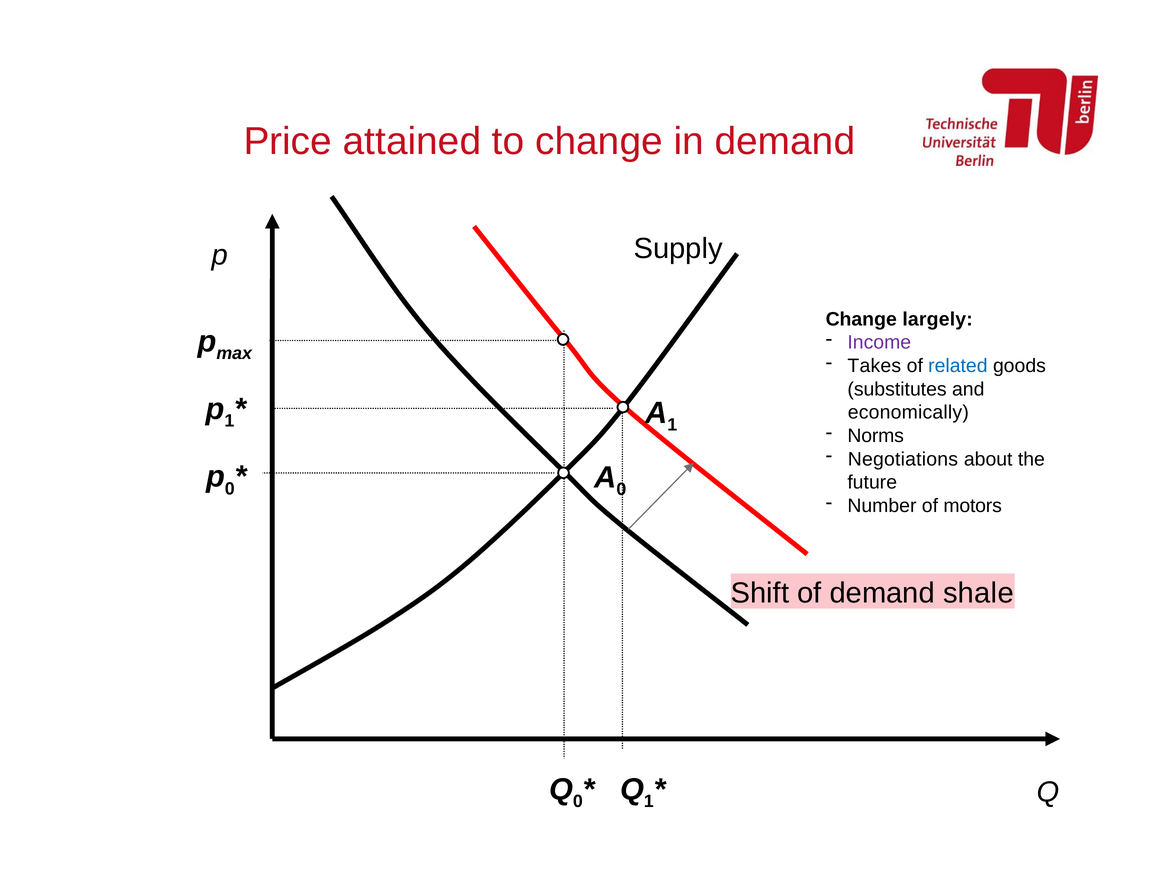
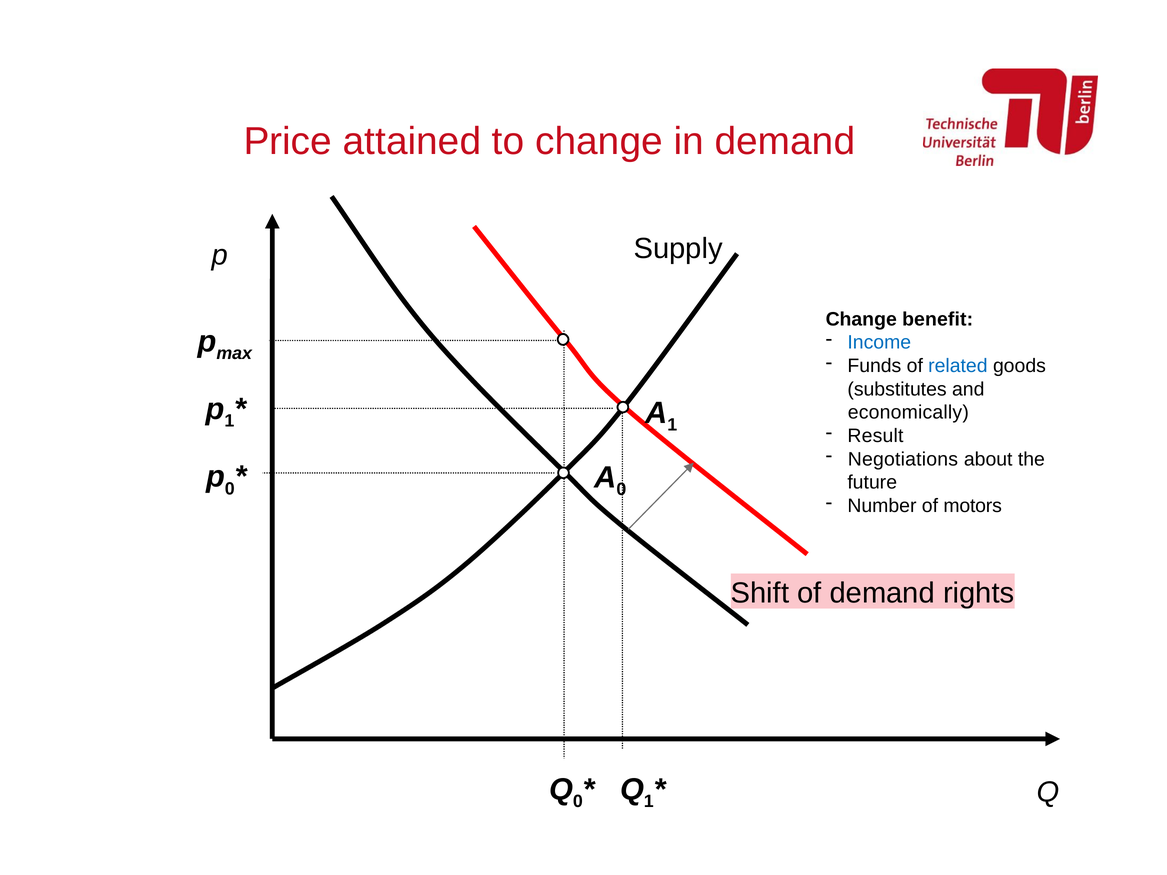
largely: largely -> benefit (938, 319)
Income colour: purple -> blue (879, 343)
Takes: Takes -> Funds (874, 366)
Norms: Norms -> Result (875, 436)
shale: shale -> rights (979, 593)
